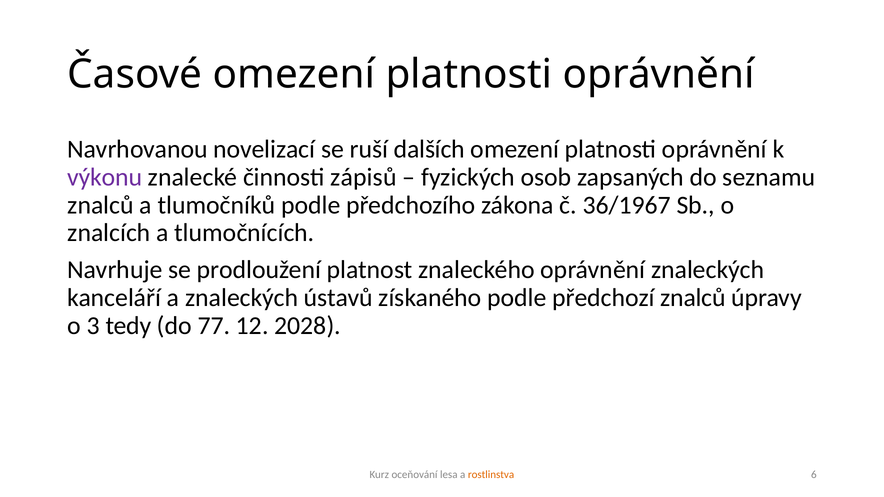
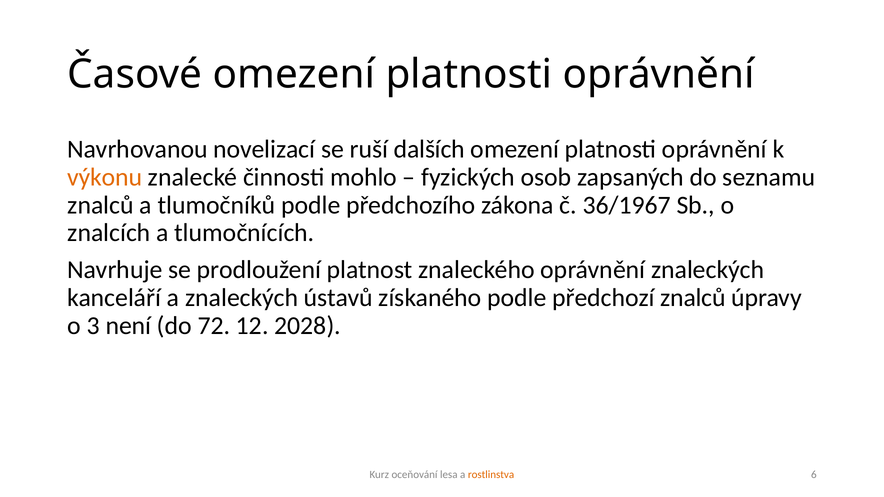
výkonu colour: purple -> orange (105, 177)
zápisů: zápisů -> mohlo (364, 177)
tedy: tedy -> není (128, 326)
77: 77 -> 72 (214, 326)
